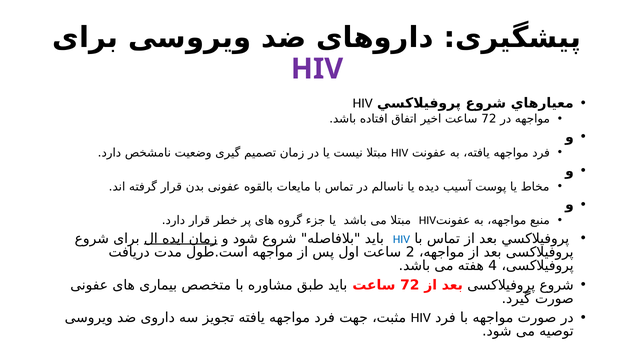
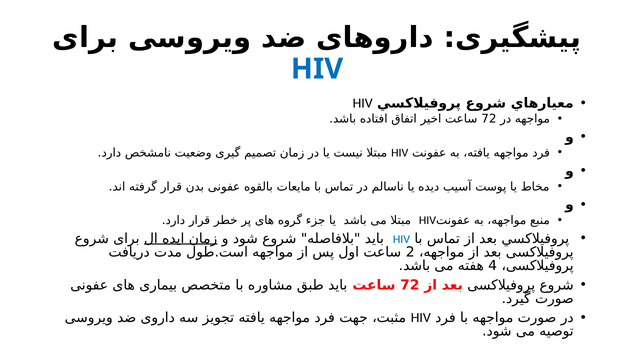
HIV colour: purple -> blue (317, 69)
